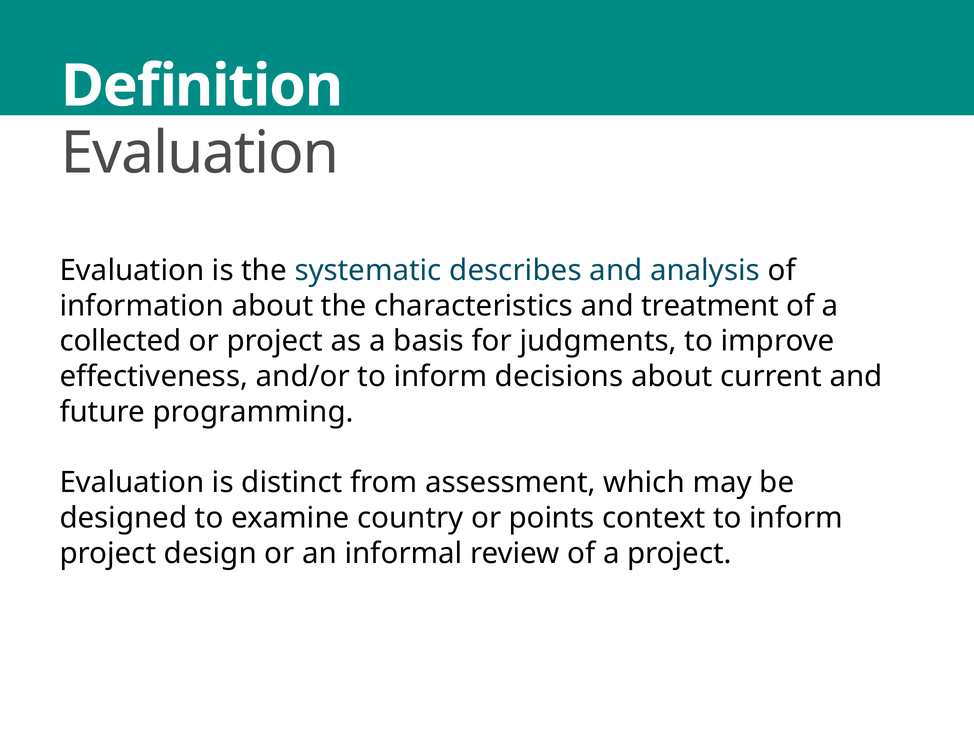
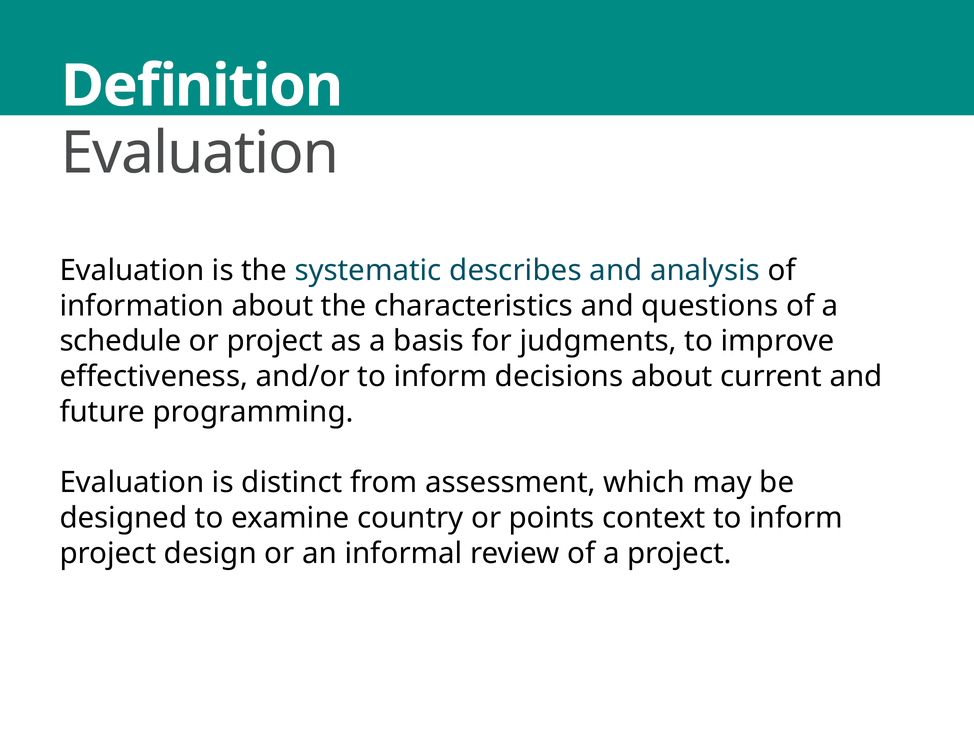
treatment: treatment -> questions (710, 306)
collected: collected -> schedule (120, 341)
